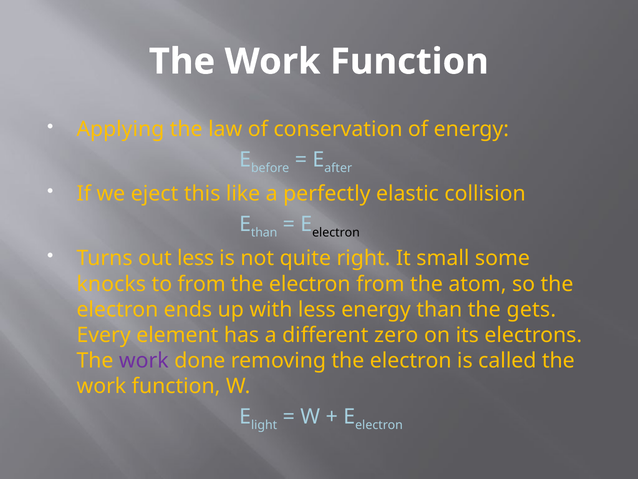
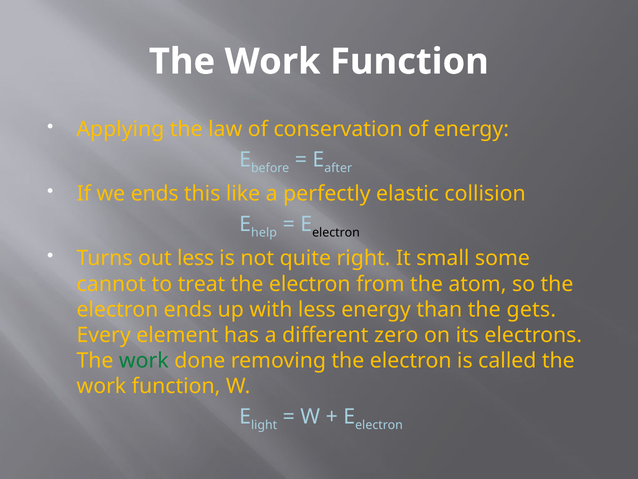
we eject: eject -> ends (155, 194)
than: than -> help (264, 232)
knocks: knocks -> cannot (111, 284)
to from: from -> treat (202, 284)
work colour: purple -> green (144, 360)
